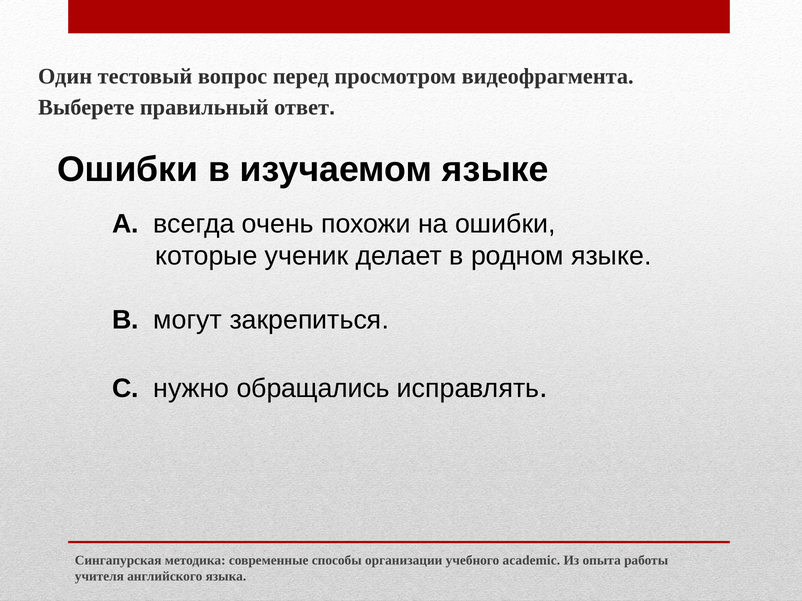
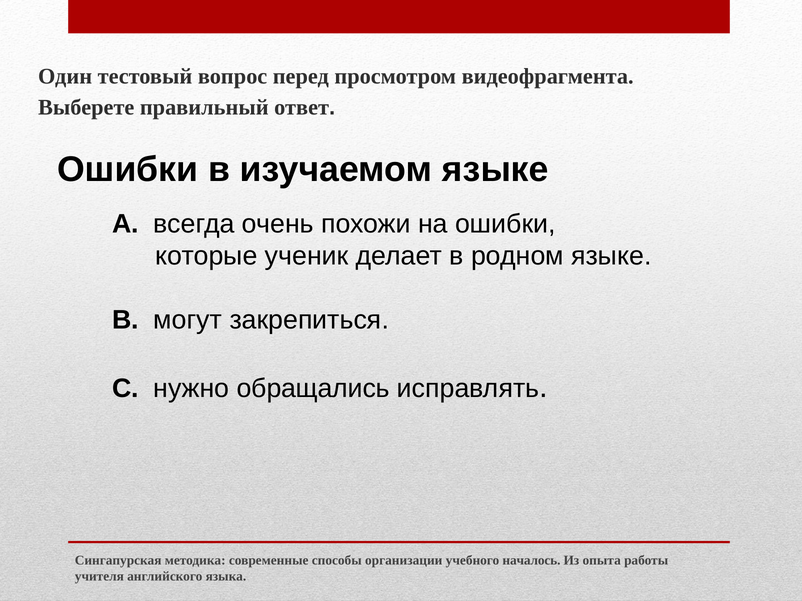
academic: academic -> началось (531, 561)
